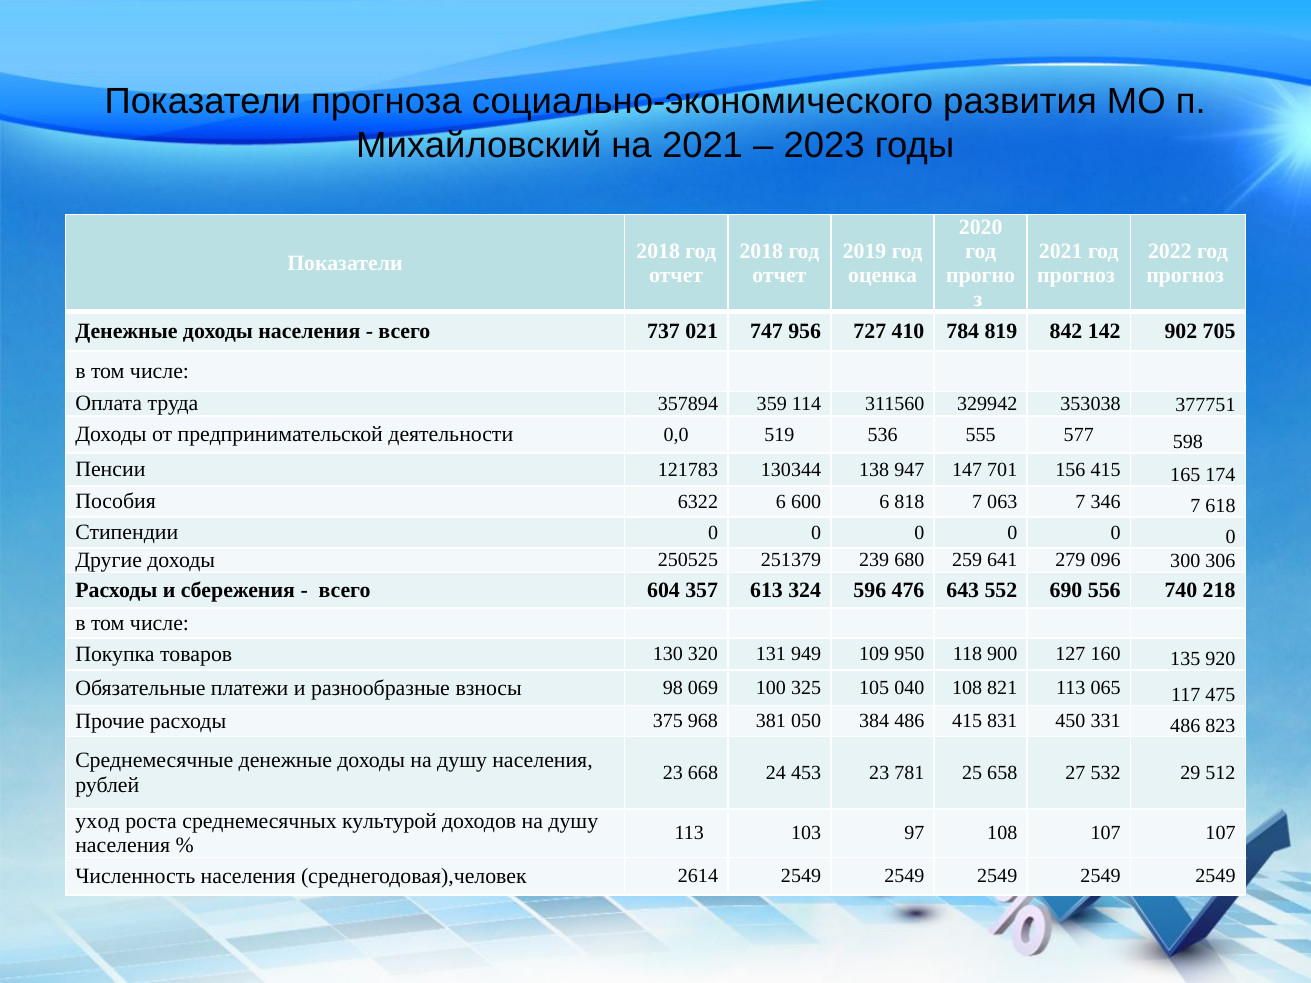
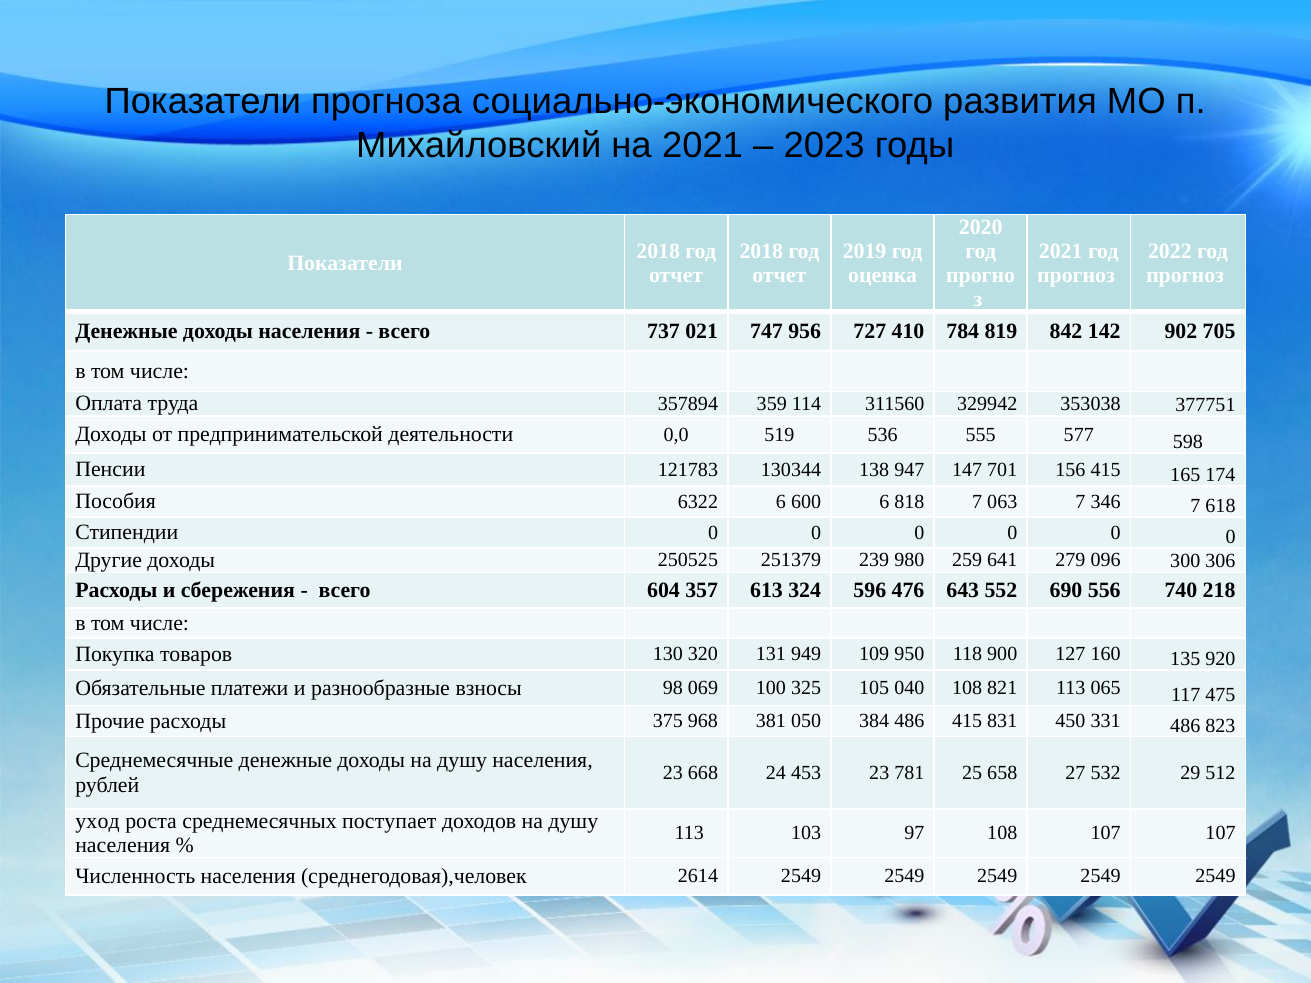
680: 680 -> 980 (909, 560)
культурой: культурой -> поступает (389, 821)
